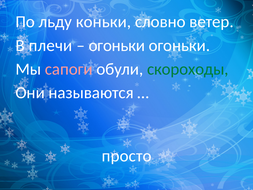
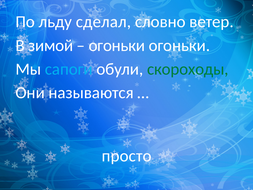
коньки: коньки -> сделал (103, 22)
плечи: плечи -> зимой (51, 45)
сапоги colour: pink -> light blue (69, 69)
